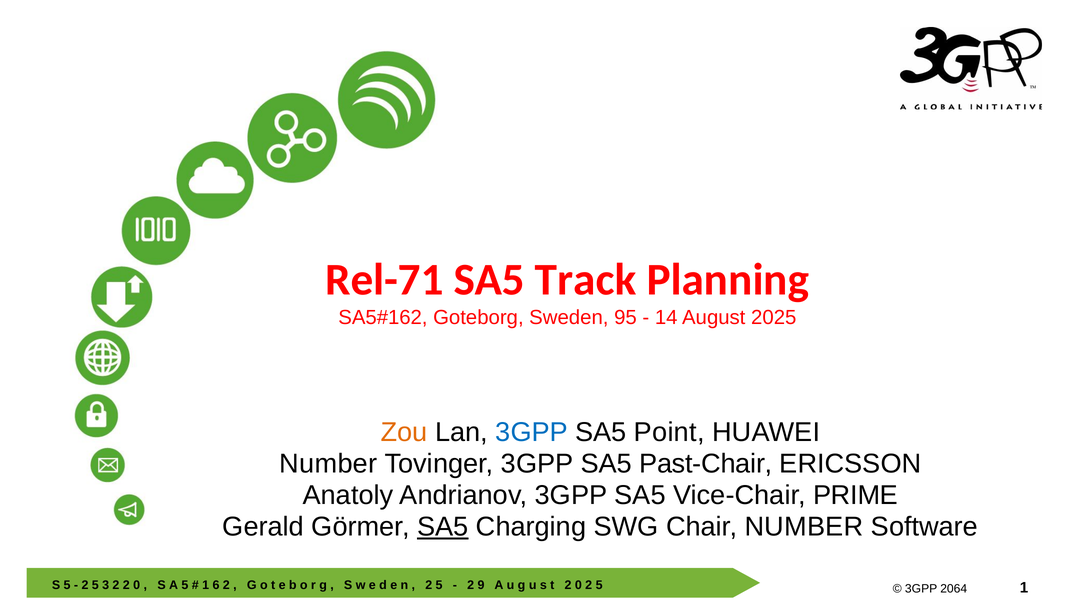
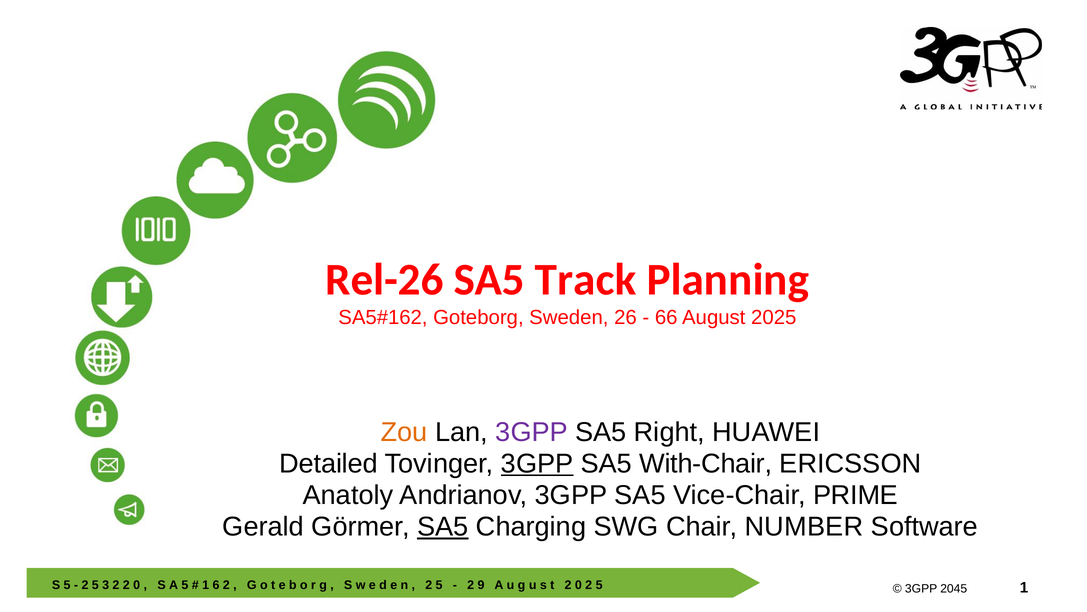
Rel-71: Rel-71 -> Rel-26 (384, 279)
95: 95 -> 26 (626, 317)
14: 14 -> 66 (666, 317)
3GPP colour: blue -> purple (532, 432)
Point: Point -> Right (669, 432)
Number: Number -> Detailed (329, 463)
3GPP underline: none -> present (537, 463)
Past-Chair: Past-Chair -> With-Chair (706, 463)
2064: 2064 -> 2045 (954, 588)
